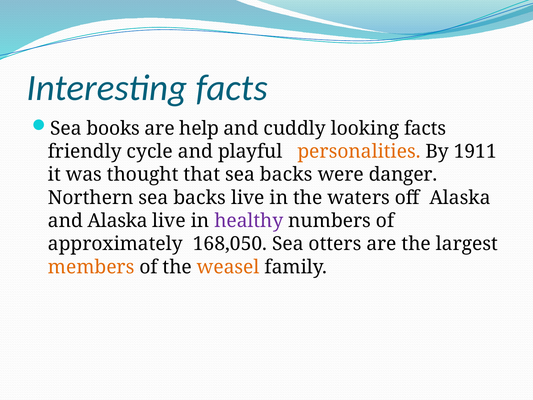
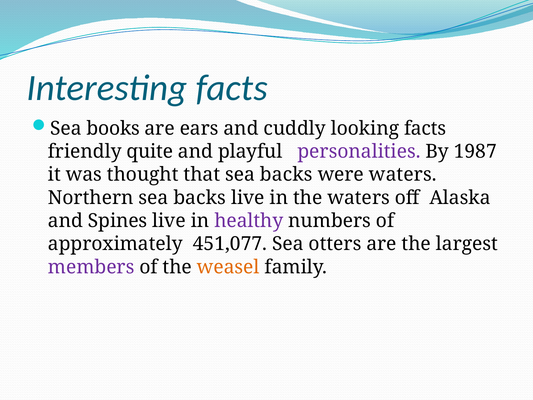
help: help -> ears (199, 128)
cycle: cycle -> quite (150, 151)
personalities colour: orange -> purple (359, 151)
1911: 1911 -> 1987 (475, 151)
were danger: danger -> waters (403, 174)
and Alaska: Alaska -> Spines (118, 221)
168,050: 168,050 -> 451,077 (230, 244)
members colour: orange -> purple (91, 267)
